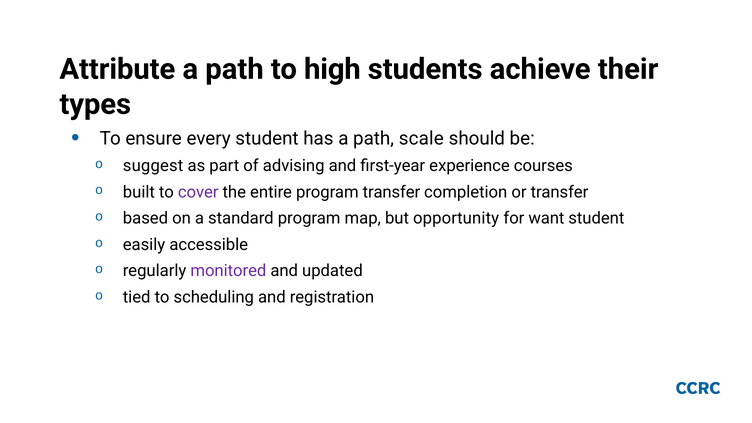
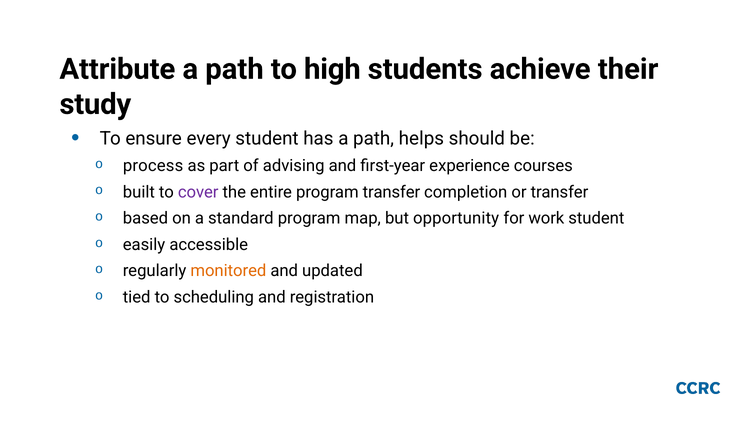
types: types -> study (95, 104)
scale: scale -> helps (421, 138)
suggest: suggest -> process (153, 166)
want: want -> work (546, 218)
monitored colour: purple -> orange (228, 271)
